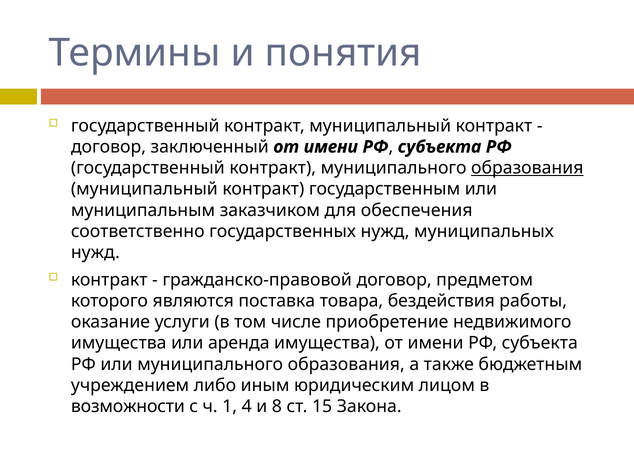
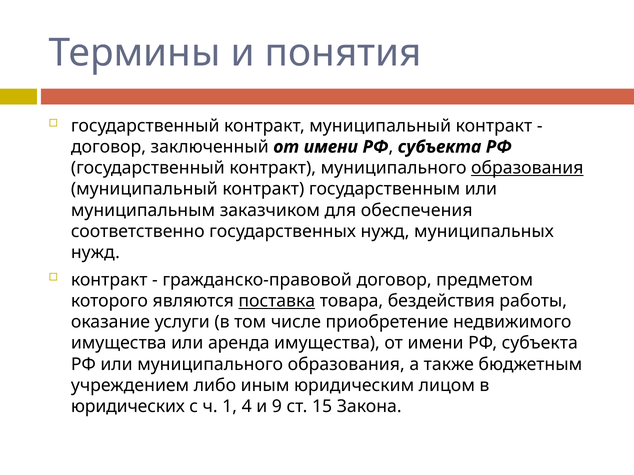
поставка underline: none -> present (277, 301)
возможности: возможности -> юридических (128, 407)
8: 8 -> 9 (277, 407)
